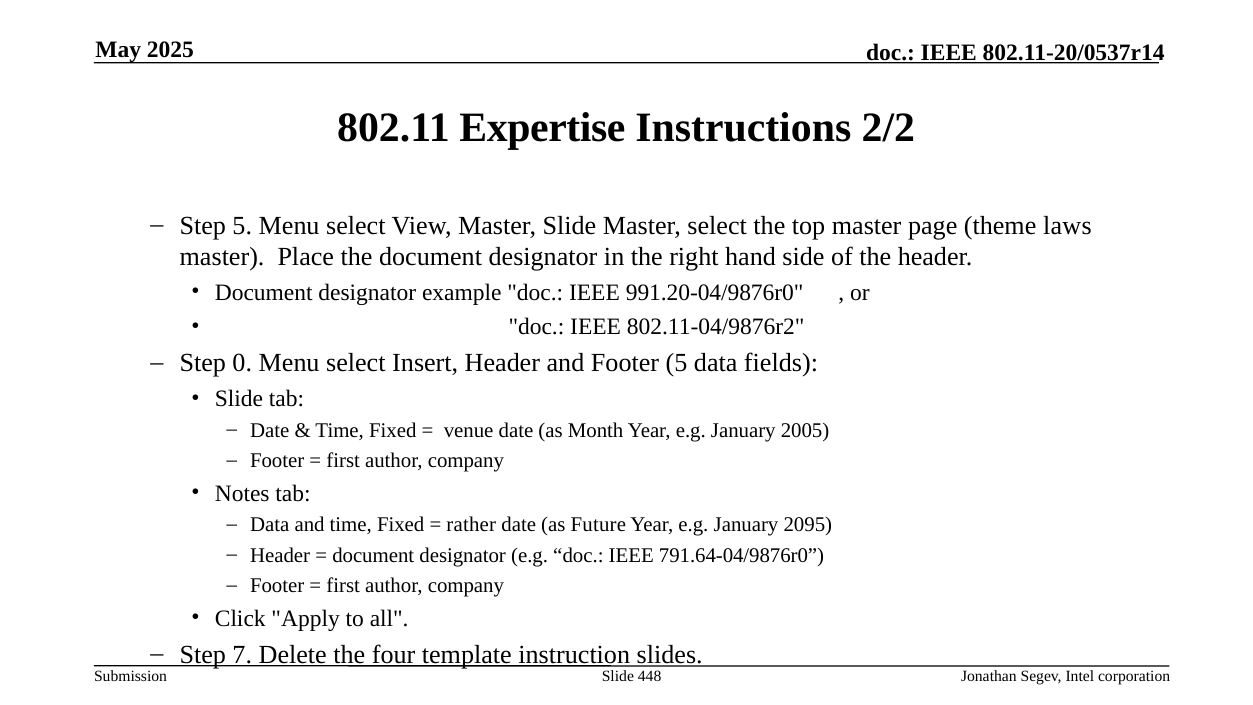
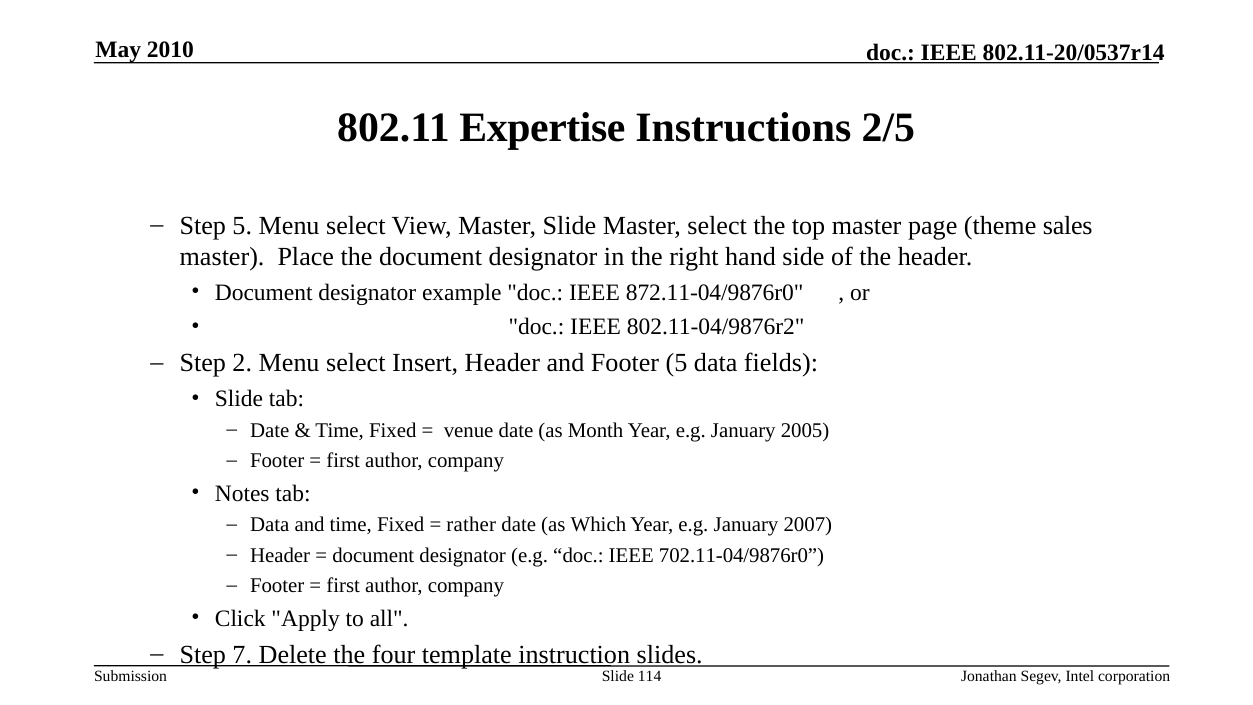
2025: 2025 -> 2010 (170, 50)
2/2: 2/2 -> 2/5 (888, 128)
laws: laws -> sales (1068, 226)
991.20-04/9876r0: 991.20-04/9876r0 -> 872.11-04/9876r0 (715, 293)
0: 0 -> 2 (242, 363)
Future: Future -> Which (598, 525)
2095: 2095 -> 2007 (808, 525)
791.64-04/9876r0: 791.64-04/9876r0 -> 702.11-04/9876r0 (741, 555)
448: 448 -> 114 (650, 676)
